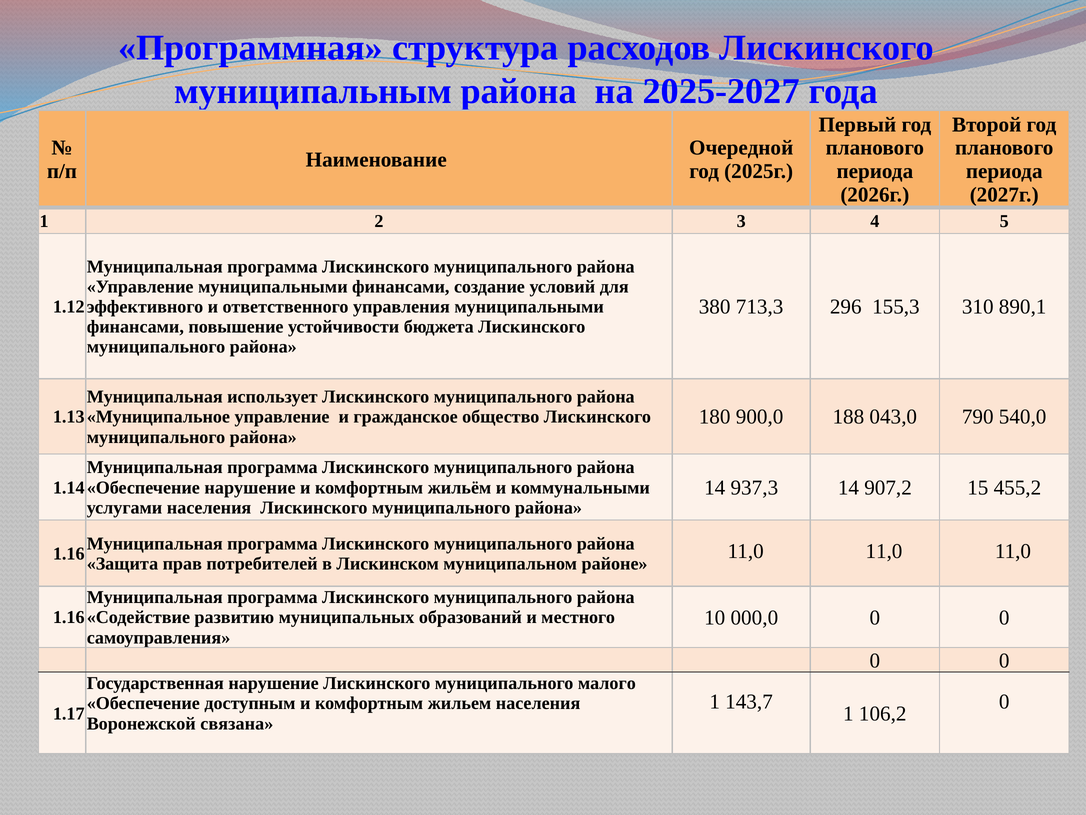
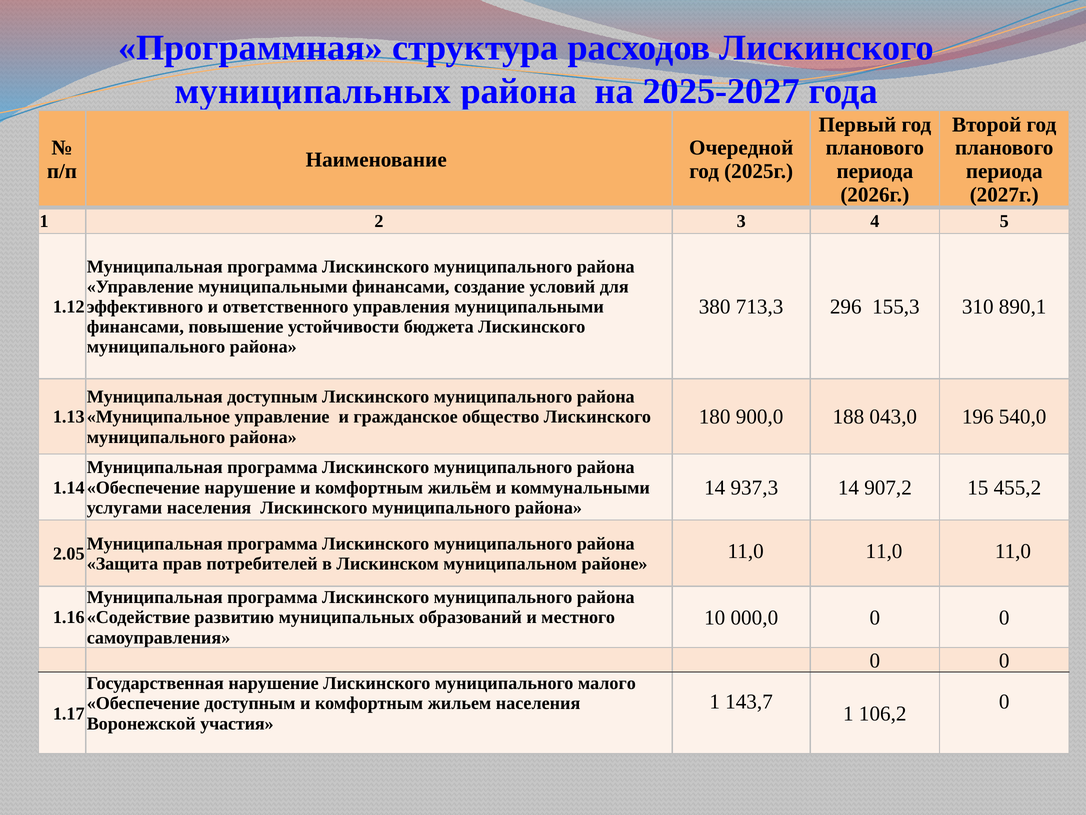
муниципальным: муниципальным -> муниципальных (313, 91)
Муниципальная использует: использует -> доступным (272, 397)
790: 790 -> 196 (978, 417)
1.16: 1.16 -> 2.05 (69, 553)
связана: связана -> участия (237, 723)
